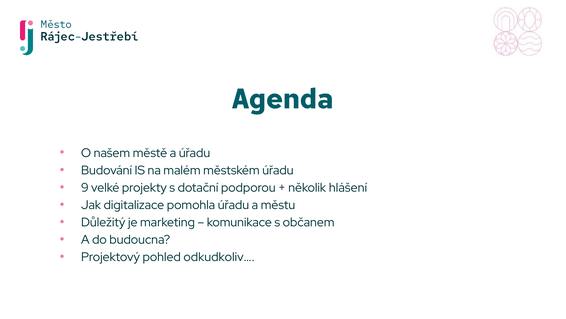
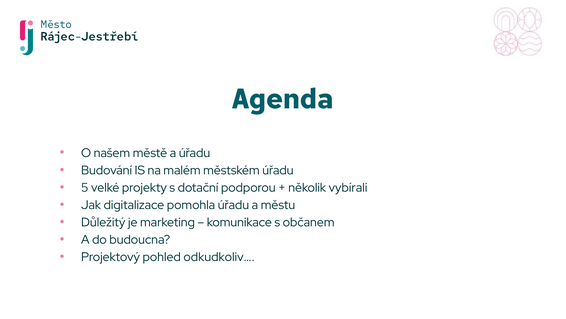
9: 9 -> 5 (85, 187)
hlášení: hlášení -> vybírali (348, 187)
